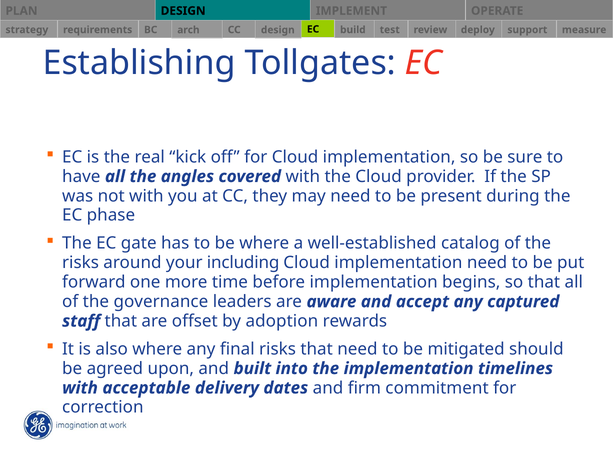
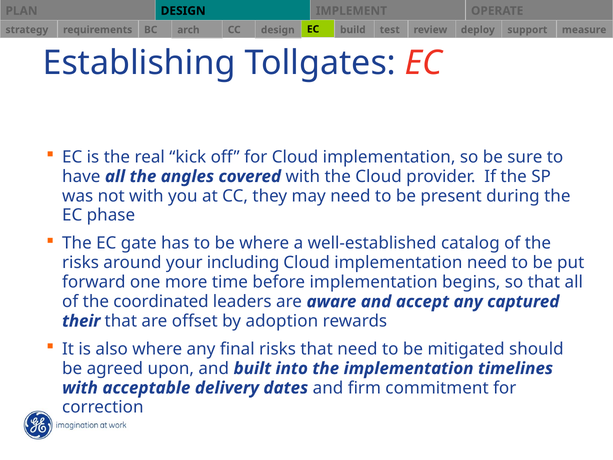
governance: governance -> coordinated (161, 301)
staff: staff -> their (81, 321)
